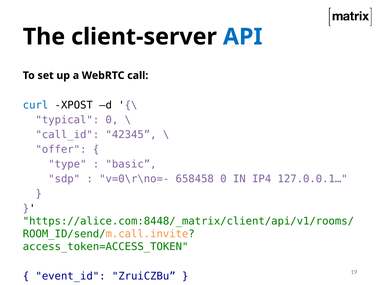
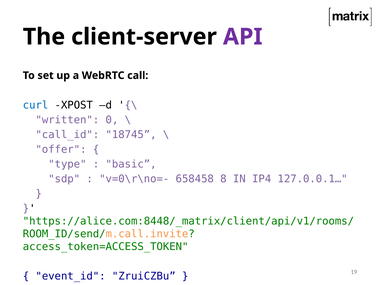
API colour: blue -> purple (243, 37)
typical: typical -> written (67, 120)
42345: 42345 -> 18745 (131, 135)
658458 0: 0 -> 8 (223, 179)
